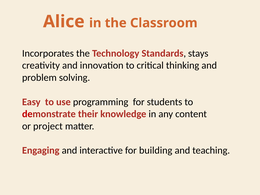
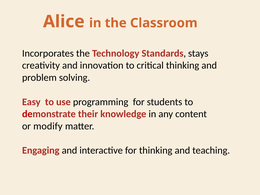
project: project -> modify (48, 126)
for building: building -> thinking (156, 150)
